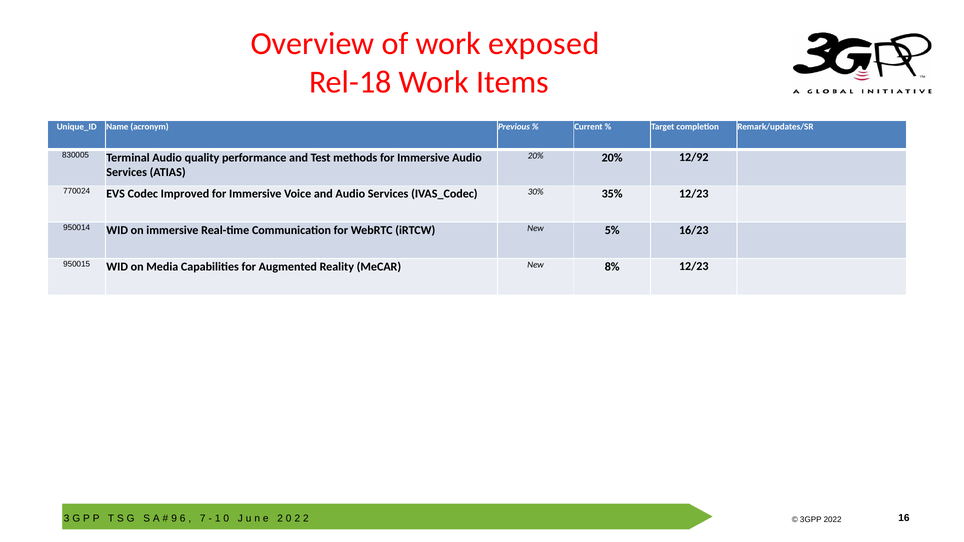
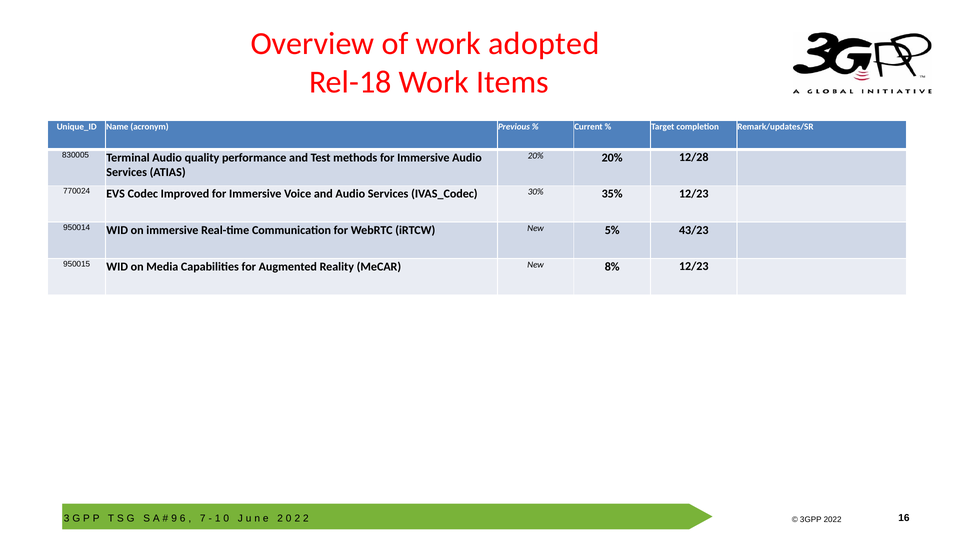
exposed: exposed -> adopted (544, 44)
12/92: 12/92 -> 12/28 (694, 158)
16/23: 16/23 -> 43/23 (694, 230)
